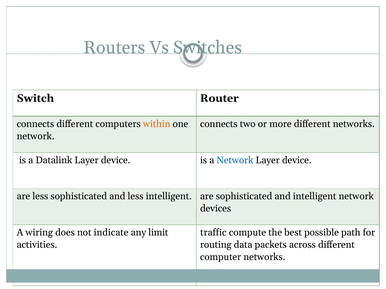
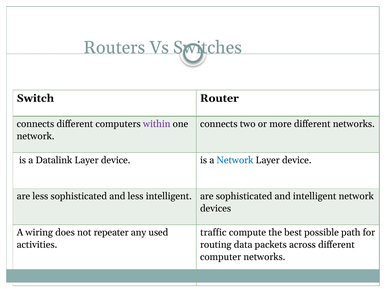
within colour: orange -> purple (157, 124)
indicate: indicate -> repeater (111, 233)
limit: limit -> used (158, 233)
